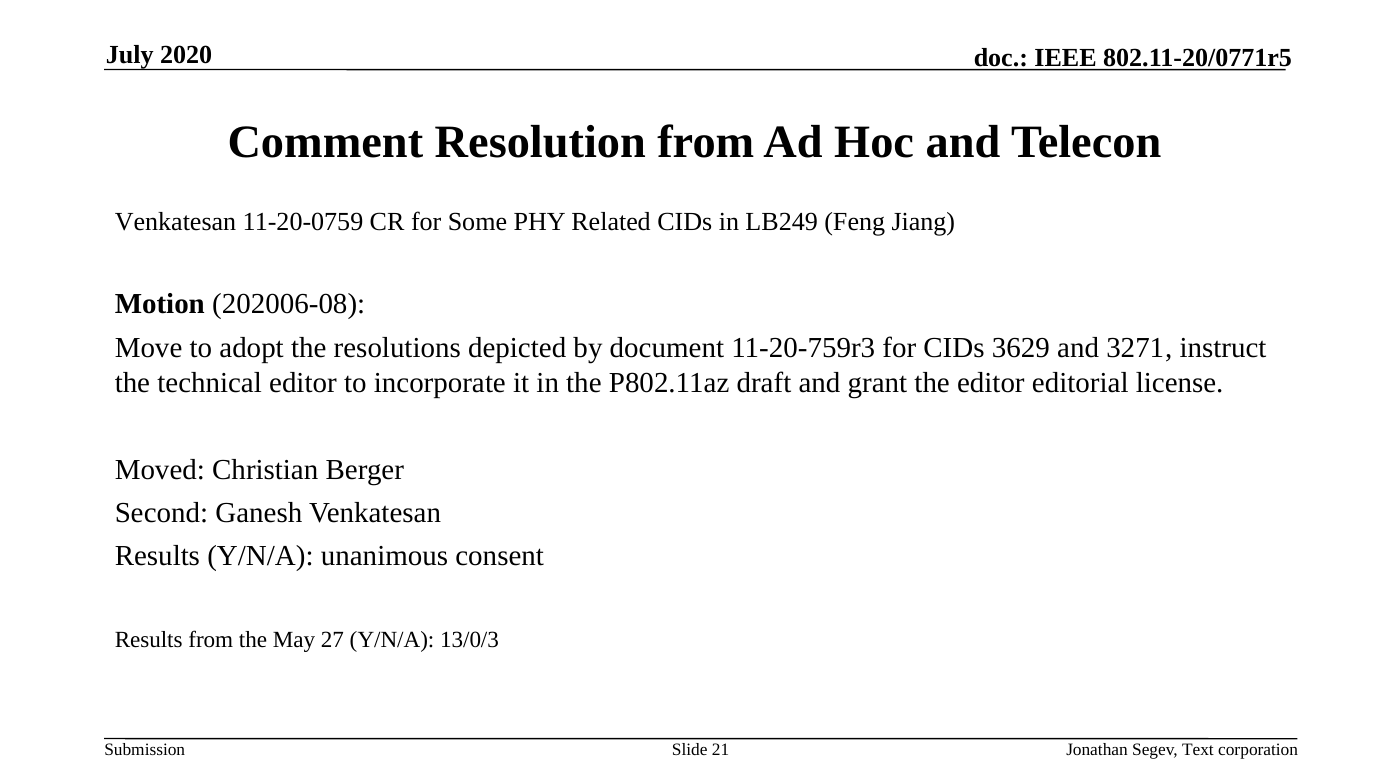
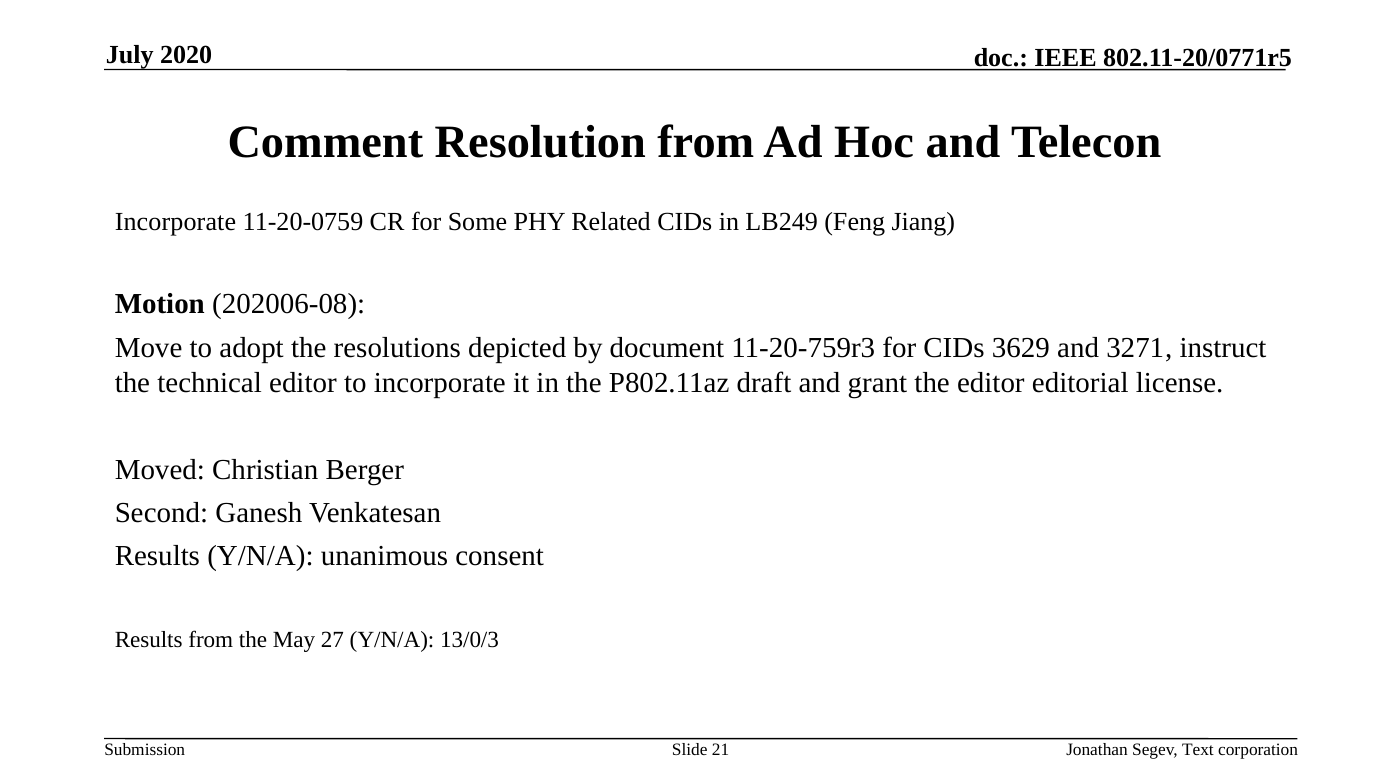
Venkatesan: Venkatesan -> Incorporate (175, 222)
